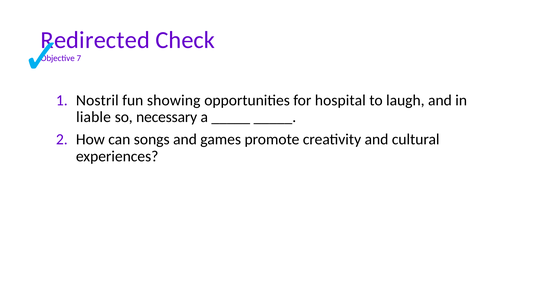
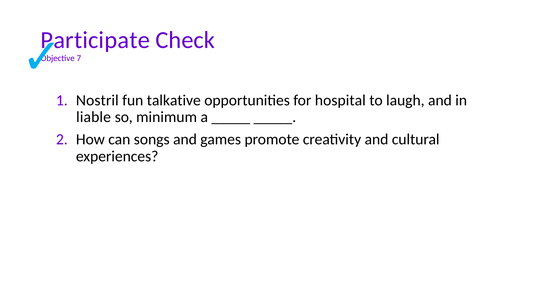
Redirected: Redirected -> Participate (95, 40)
showing: showing -> talkative (174, 100)
necessary: necessary -> minimum (167, 117)
